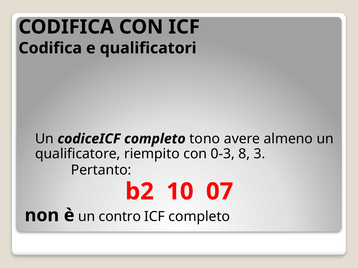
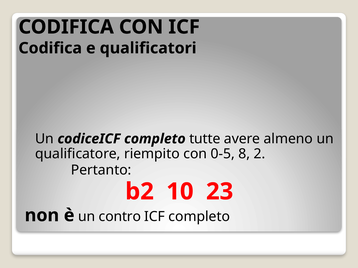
tono: tono -> tutte (205, 139)
0-3: 0-3 -> 0-5 (223, 154)
3: 3 -> 2 (259, 154)
07: 07 -> 23 (220, 192)
